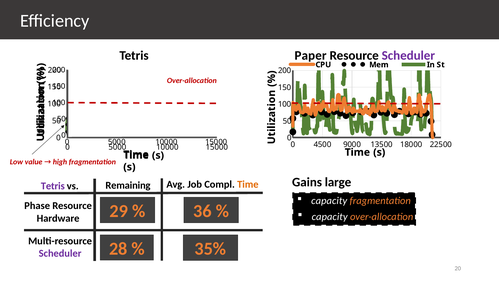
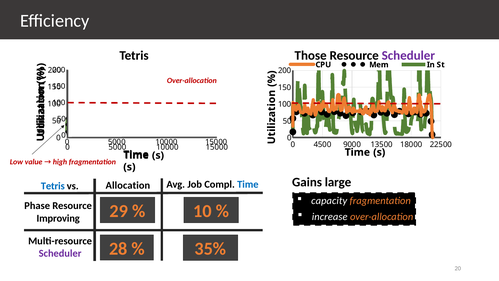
Paper: Paper -> Those (311, 55)
Time colour: orange -> blue (248, 184)
Remaining: Remaining -> Allocation (128, 185)
Tetris colour: purple -> blue (53, 186)
capacity: capacity -> increase (330, 216)
Hardware: Hardware -> Improving (58, 218)
36: 36 -> 10 (203, 211)
